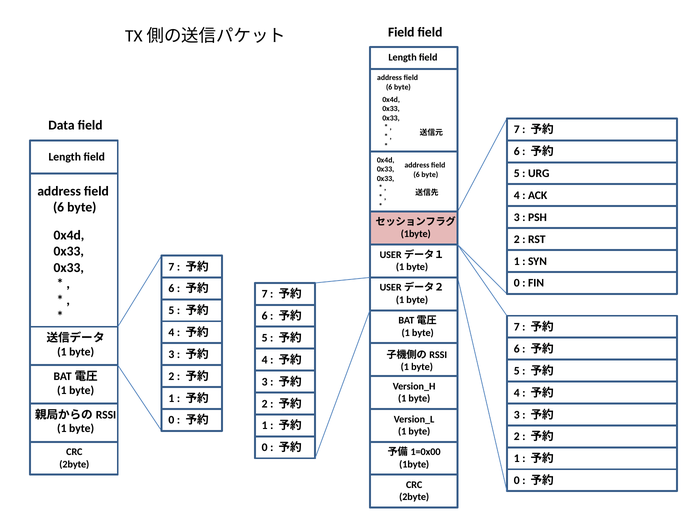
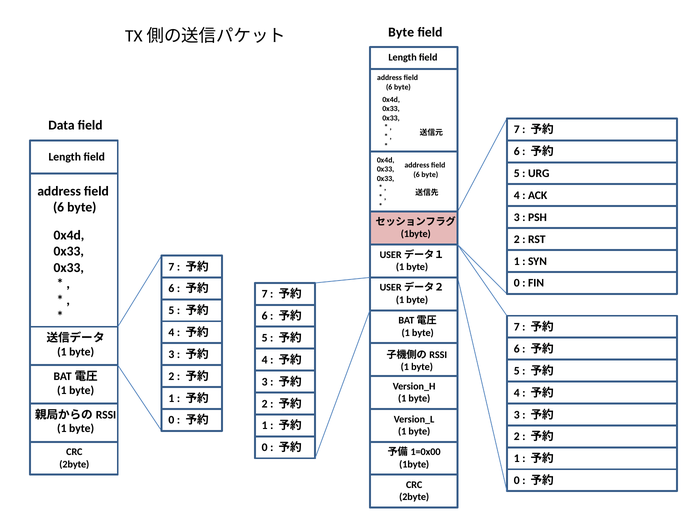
Field: Field -> Byte (401, 32)
